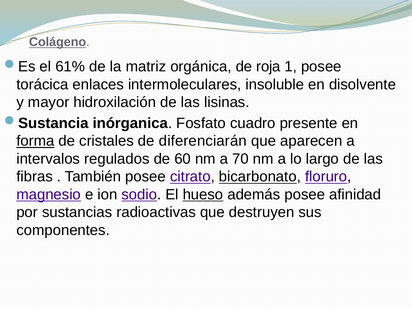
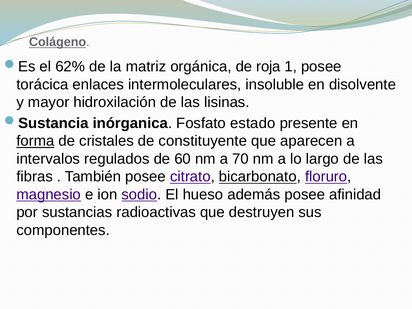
61%: 61% -> 62% (70, 67)
cuadro: cuadro -> estado (253, 123)
diferenciarán: diferenciarán -> constituyente (203, 141)
hueso underline: present -> none (203, 195)
